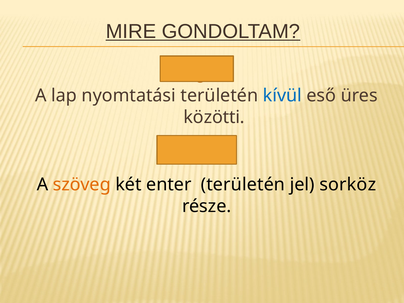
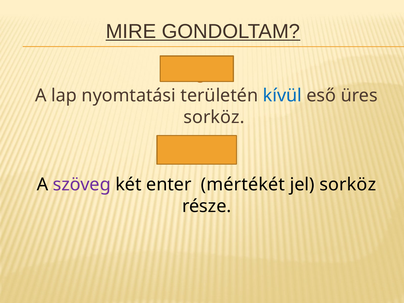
közötti: közötti -> sorköz (214, 117)
szöveg colour: orange -> purple (82, 185)
enter területén: területén -> mértékét (243, 185)
